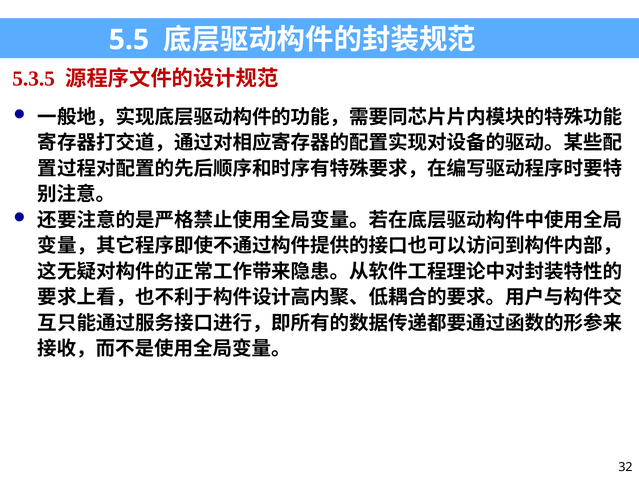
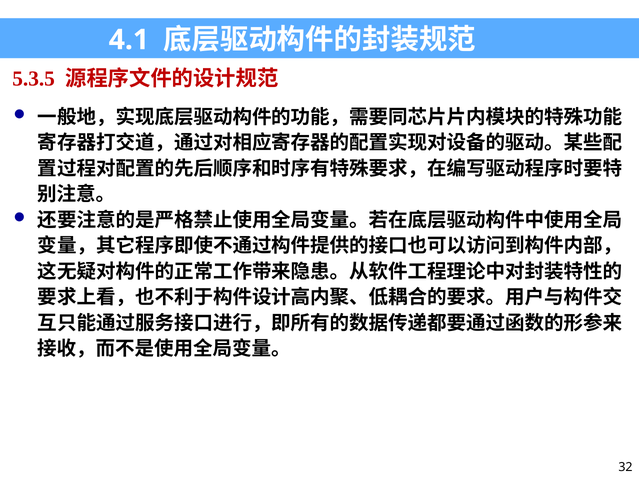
5.5: 5.5 -> 4.1 (129, 40)
